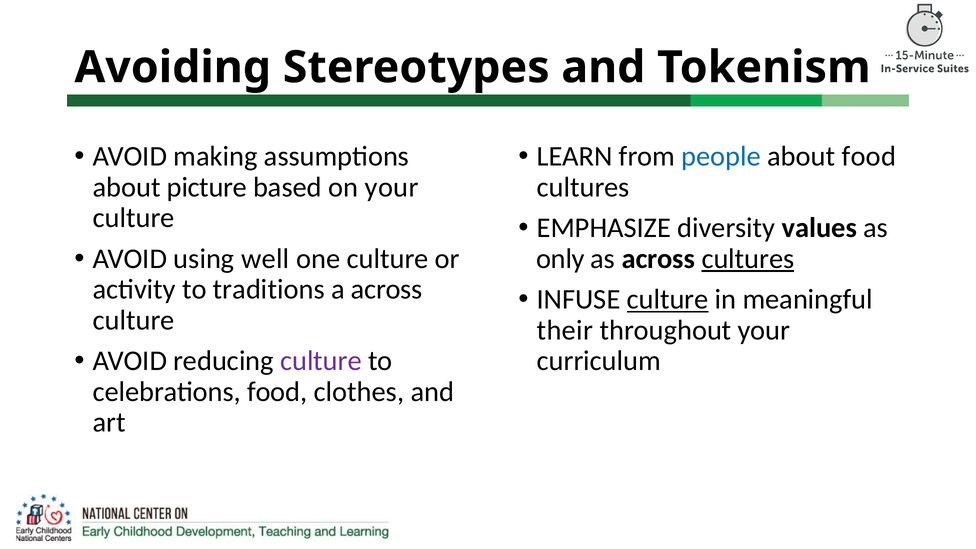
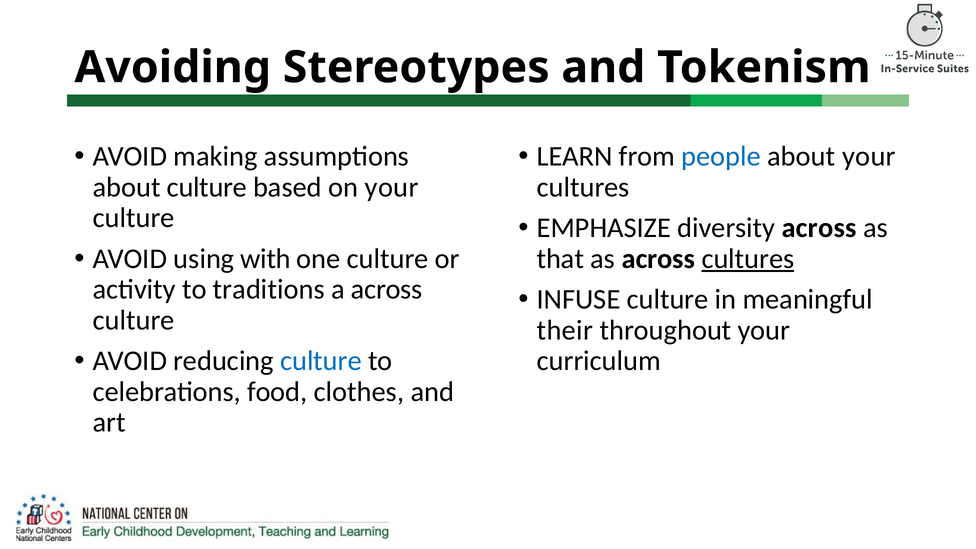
about food: food -> your (869, 156)
about picture: picture -> culture (207, 187)
diversity values: values -> across (819, 228)
well: well -> with (266, 259)
only: only -> that (560, 259)
culture underline: present -> none (668, 300)
culture colour: purple -> blue (321, 361)
